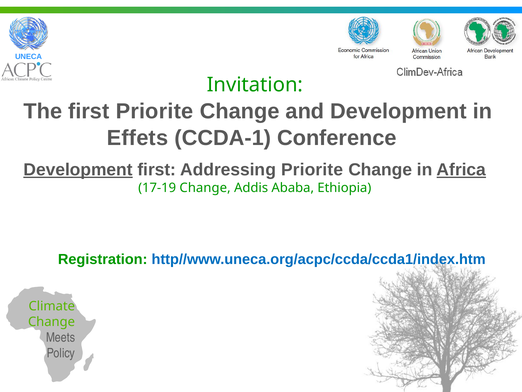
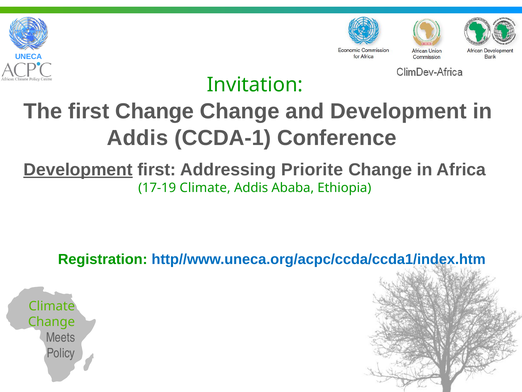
first Priorite: Priorite -> Change (155, 111)
Effets: Effets -> Addis (137, 138)
Africa underline: present -> none (461, 170)
17-19 Change: Change -> Climate (205, 188)
